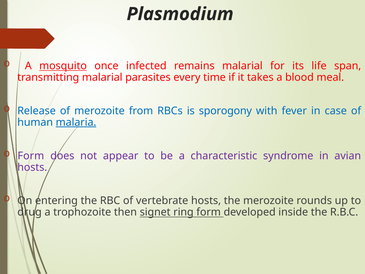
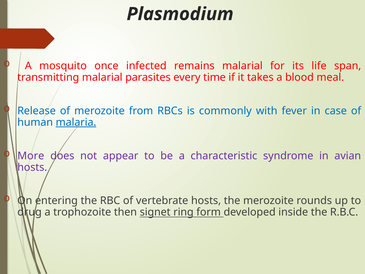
mosquito underline: present -> none (63, 66)
sporogony: sporogony -> commonly (225, 111)
Form: Form -> More (31, 156)
